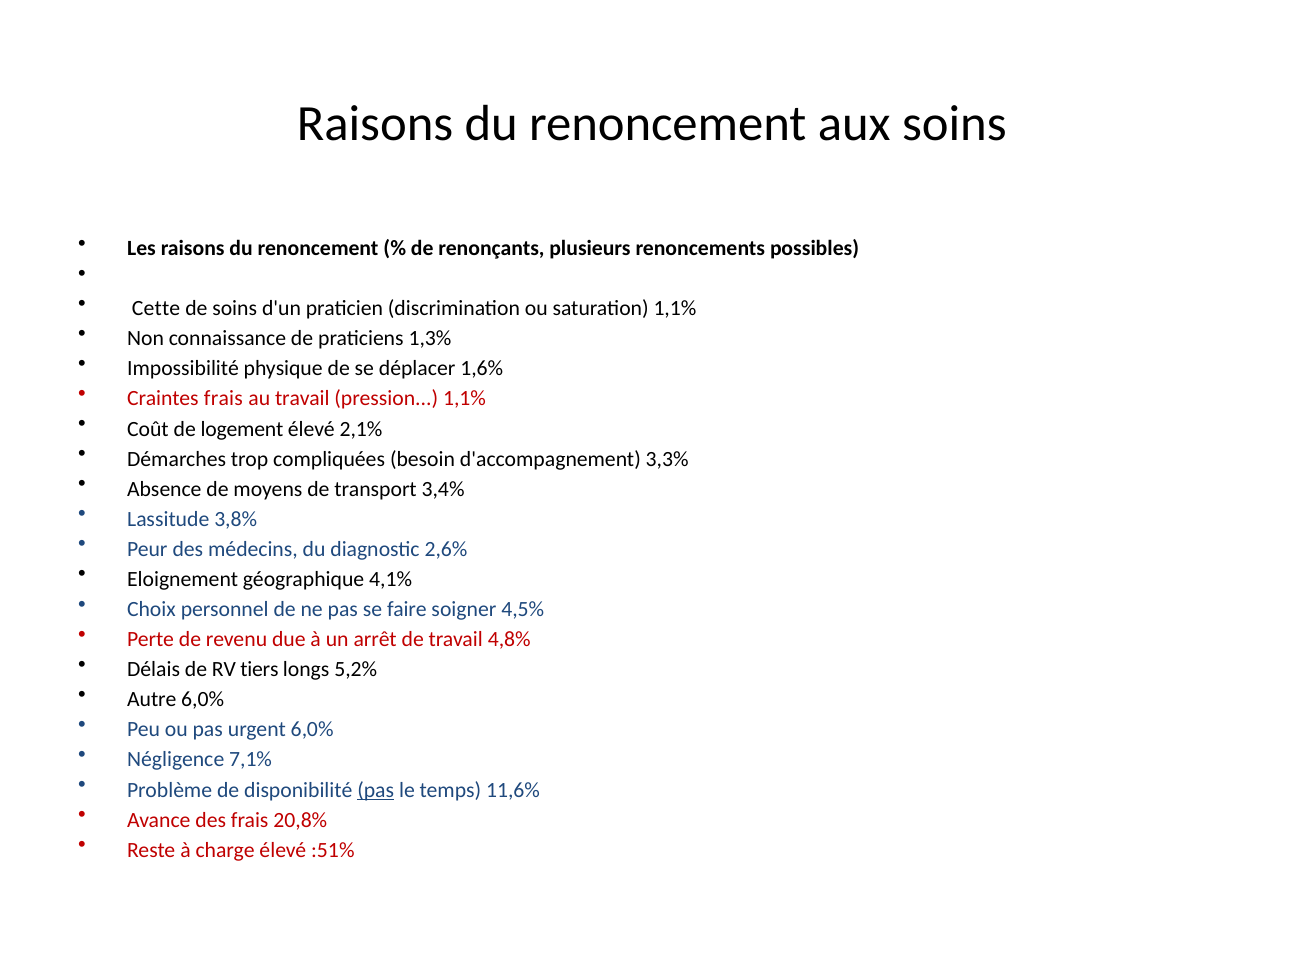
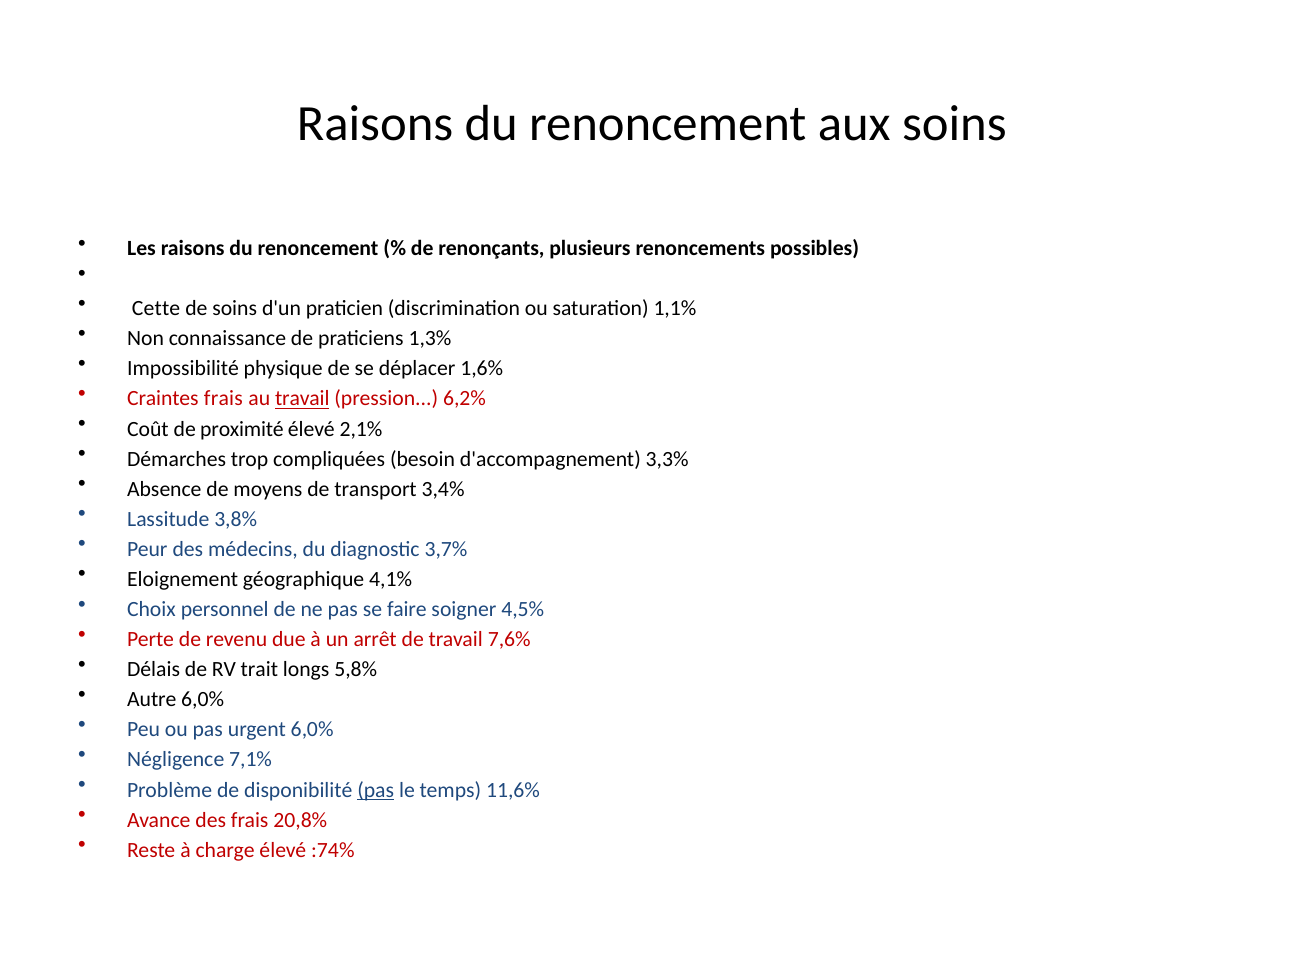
travail underline: none -> present (302, 399)
pression 1,1%: 1,1% -> 6,2% (464, 399)
logement: logement -> proximité (242, 429)
2,6%: 2,6% -> 3,7% (446, 549)
4,8%: 4,8% -> 7,6% (509, 639)
tiers: tiers -> trait (259, 670)
5,2%: 5,2% -> 5,8% (356, 670)
:51%: :51% -> :74% (333, 850)
